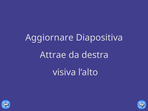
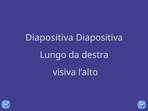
Aggiornare: Aggiornare -> Diapositiva (49, 38)
Attrae: Attrae -> Lungo (53, 55)
